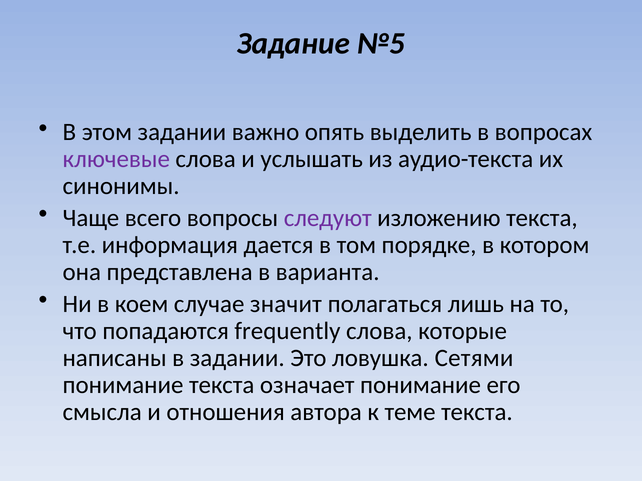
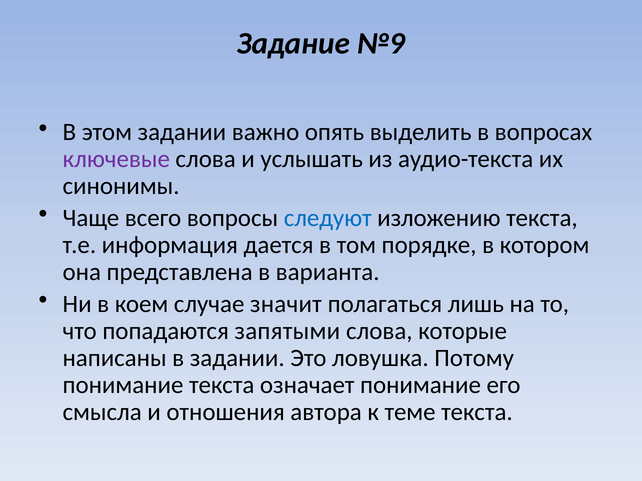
№5: №5 -> №9 (381, 43)
следуют colour: purple -> blue (328, 218)
frequently: frequently -> запятыми (287, 331)
Сетями: Сетями -> Потому (474, 358)
